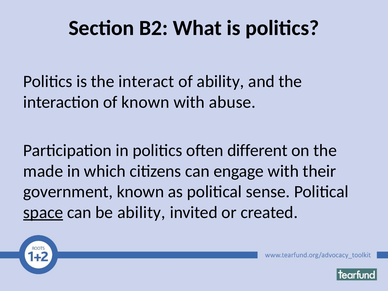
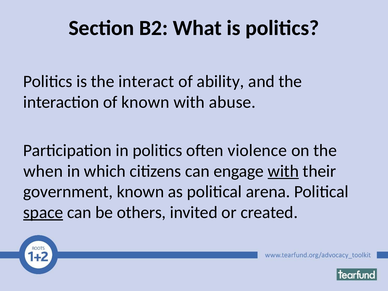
different: different -> violence (257, 150)
made: made -> when (43, 171)
with underline: none -> present (283, 171)
sense: sense -> arena (268, 192)
be ability: ability -> others (141, 212)
